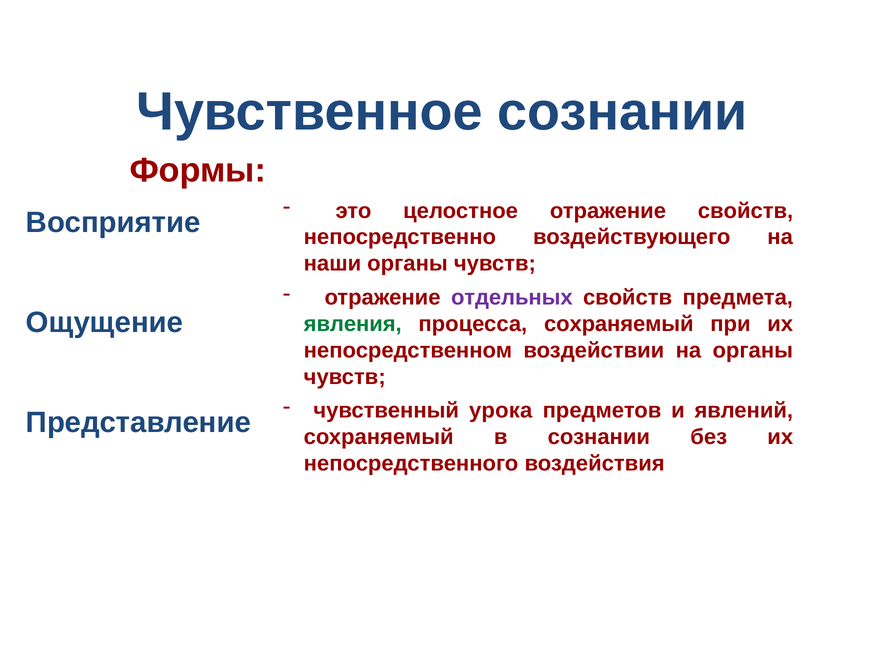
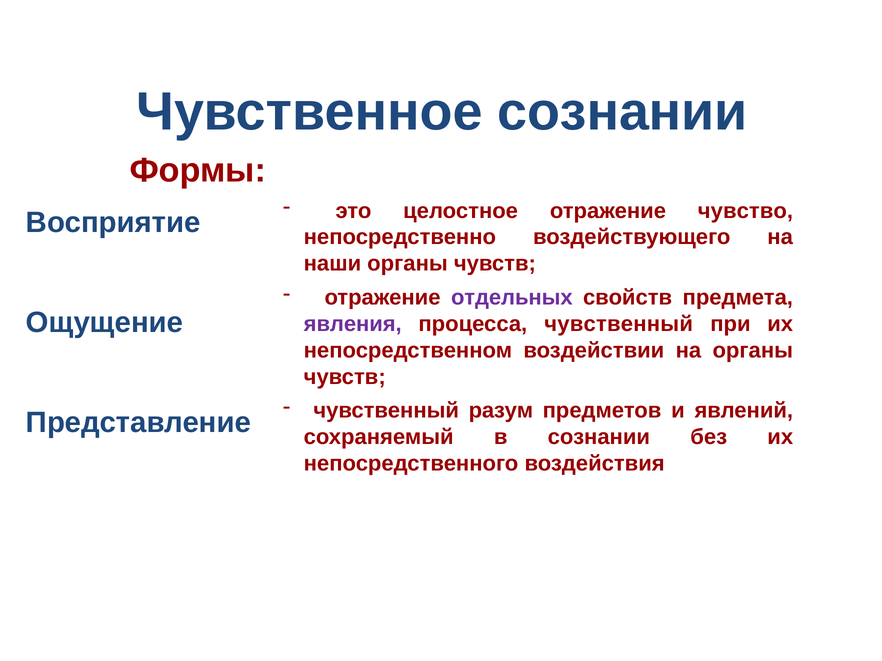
отражение свойств: свойств -> чувство (745, 211)
явления colour: green -> purple (353, 324)
процесса сохраняемый: сохраняемый -> чувственный (619, 324)
урока: урока -> разум (501, 411)
